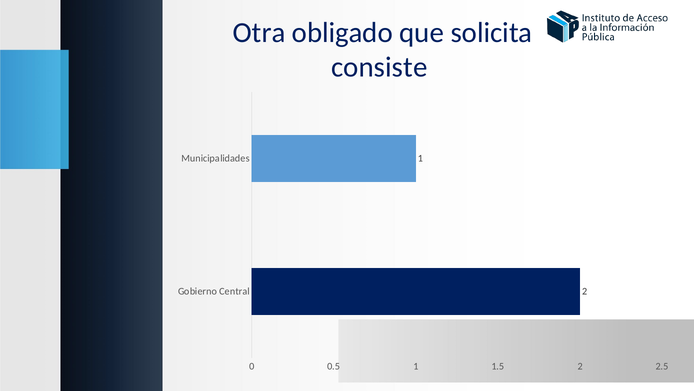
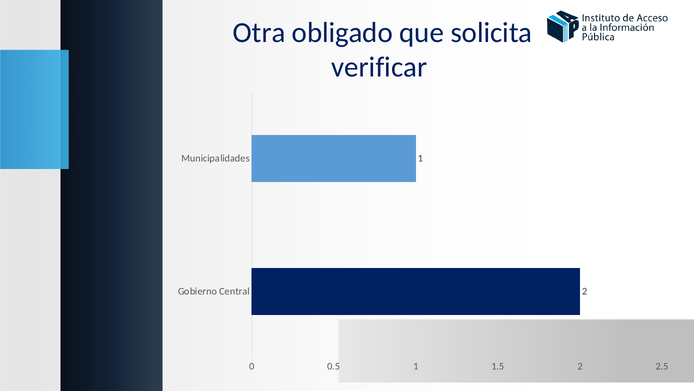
consiste: consiste -> verificar (379, 67)
